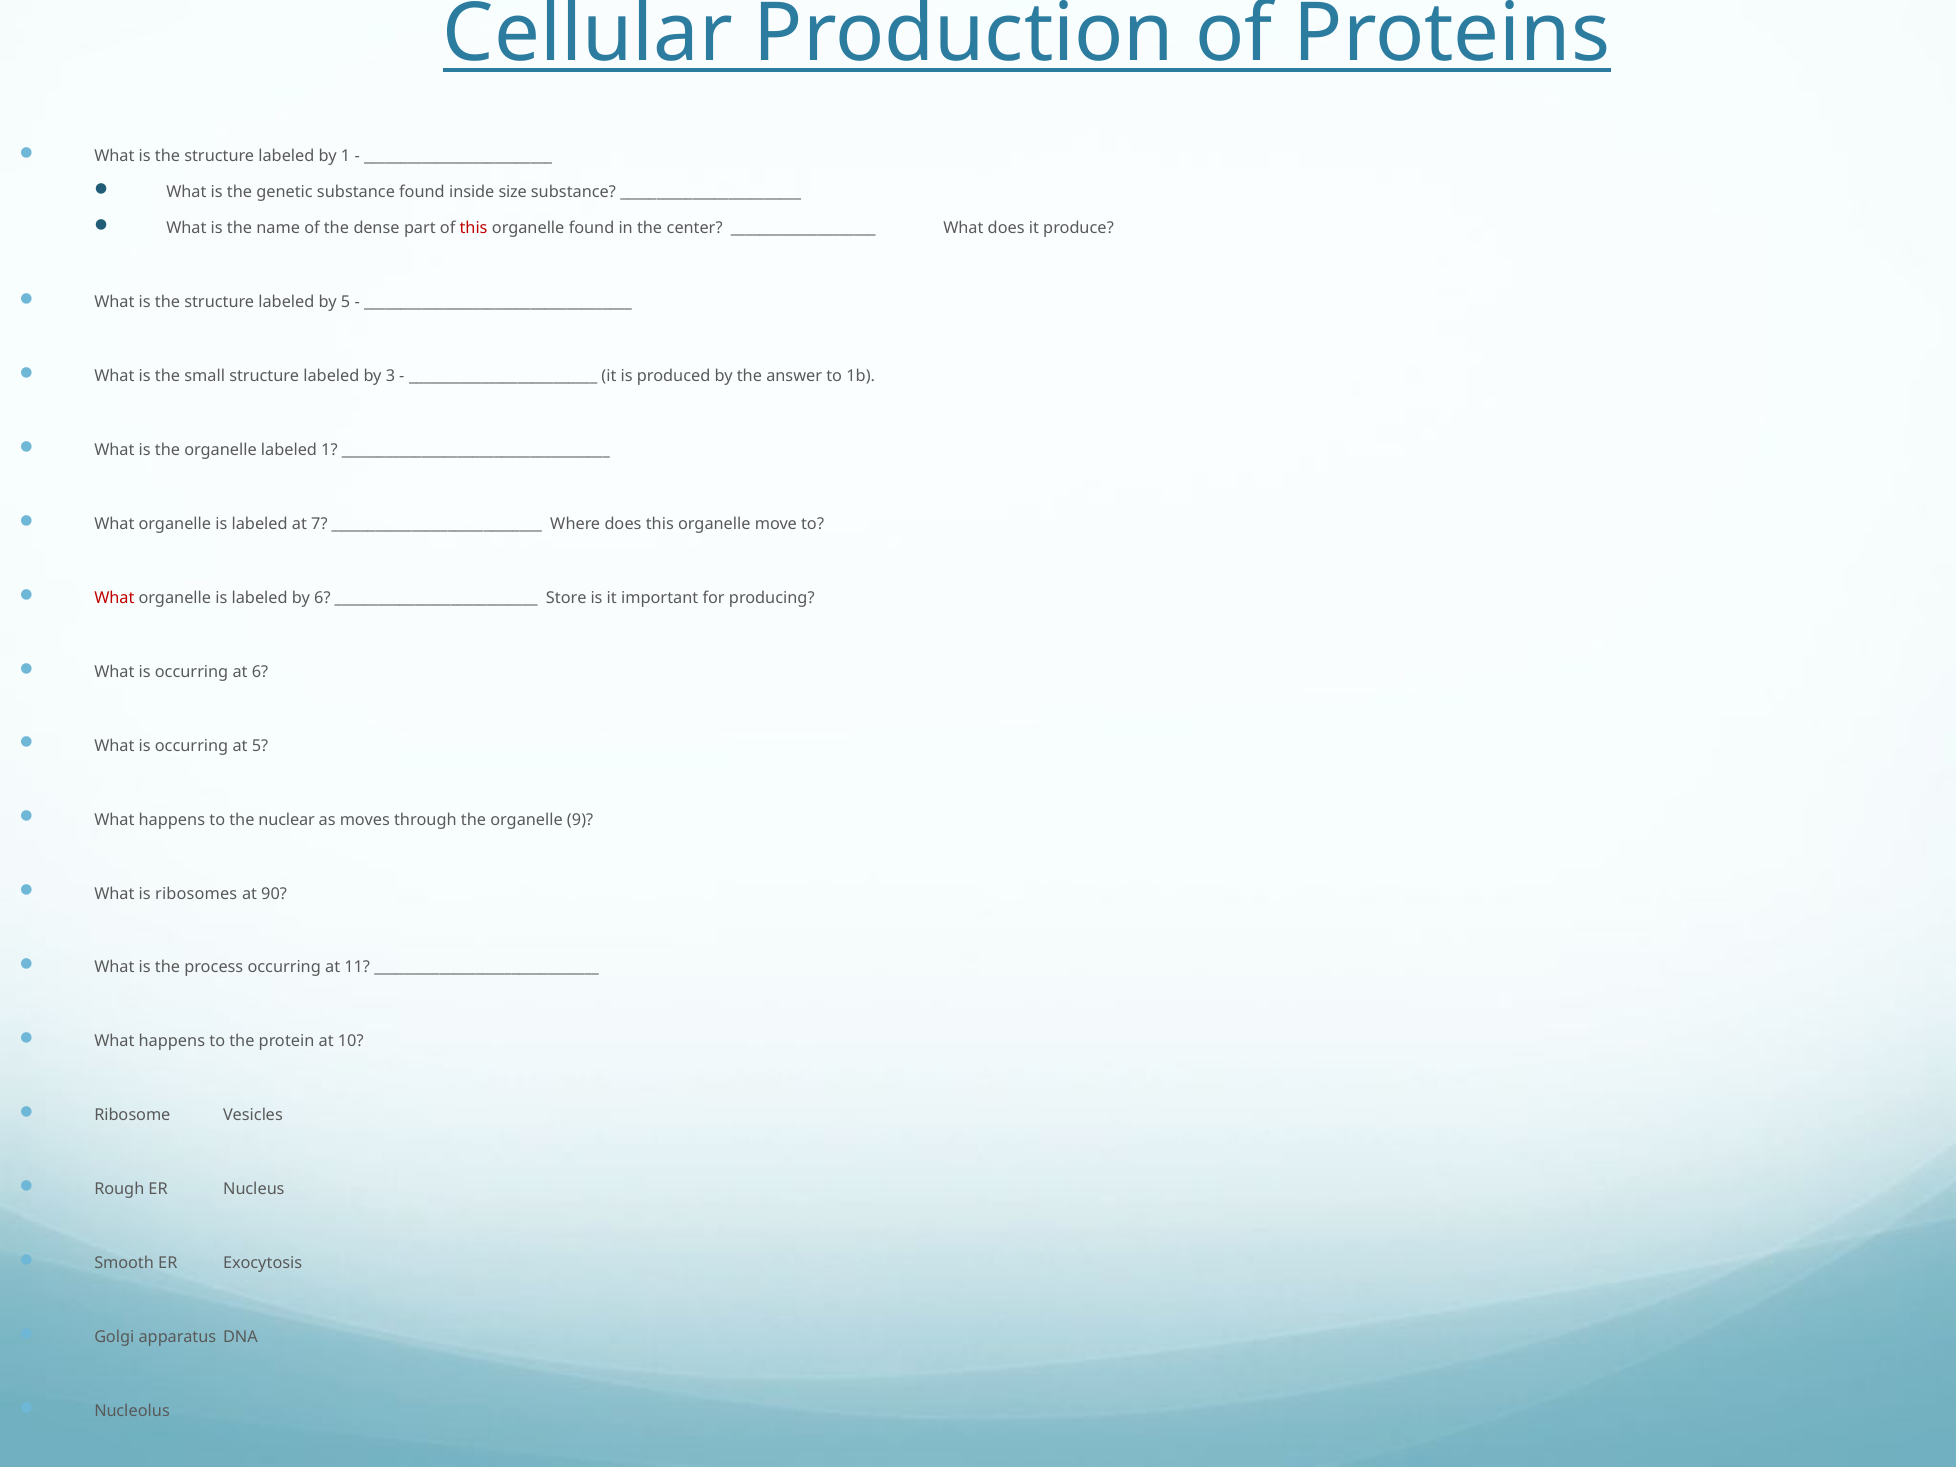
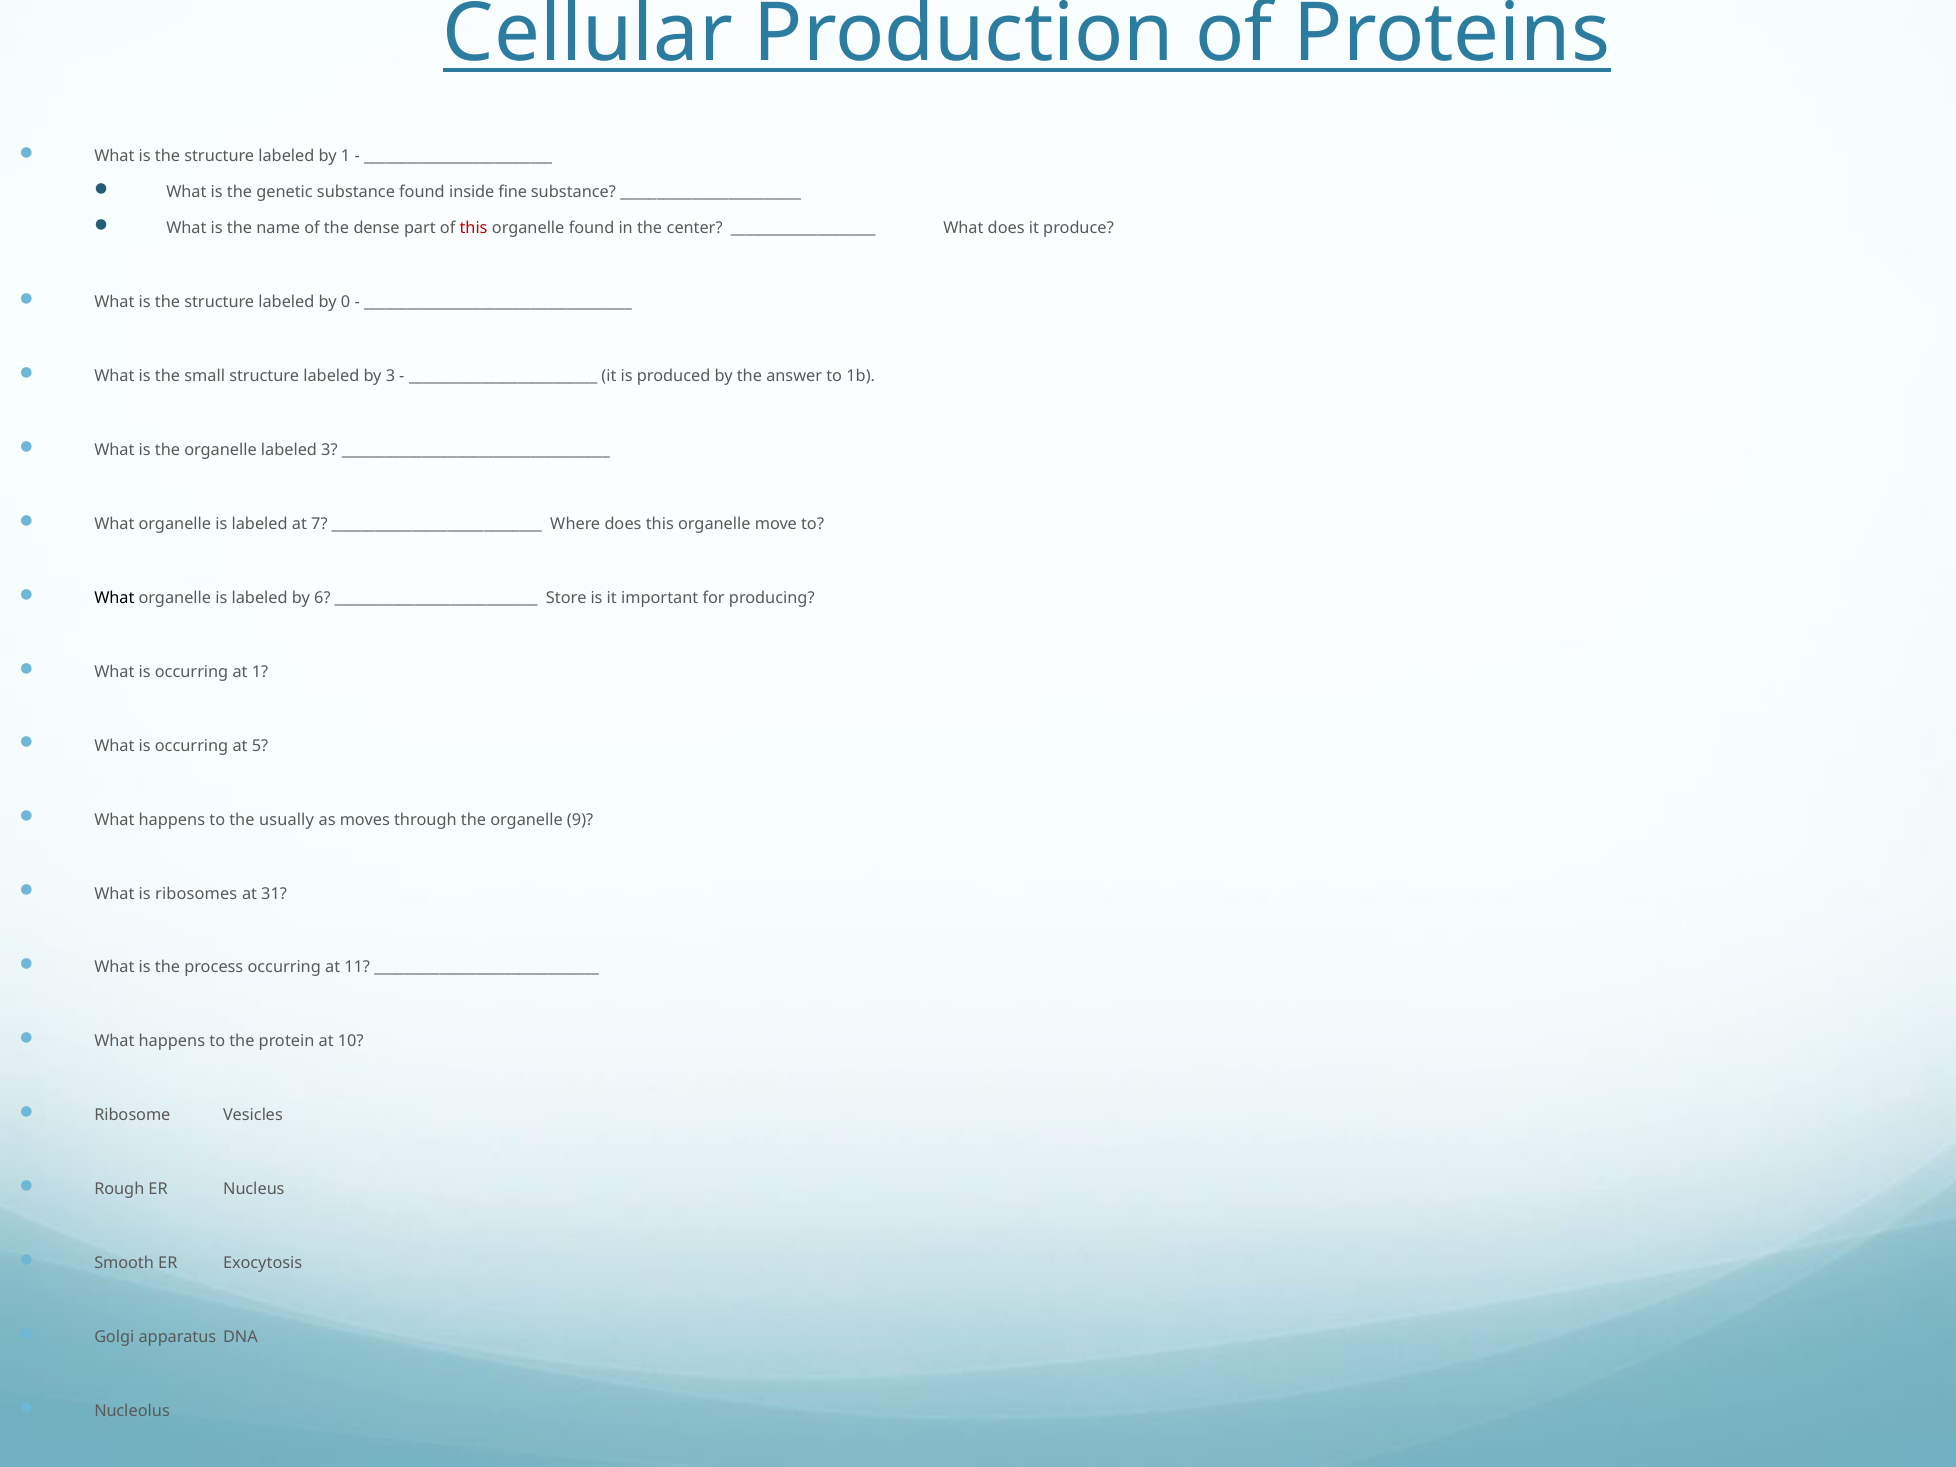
size: size -> fine (513, 192)
by 5: 5 -> 0 (345, 302)
labeled 1: 1 -> 3 (329, 450)
What colour: red -> black (114, 598)
at 6: 6 -> 1 (260, 672)
nuclear: nuclear -> usually (286, 820)
90: 90 -> 31 (274, 894)
